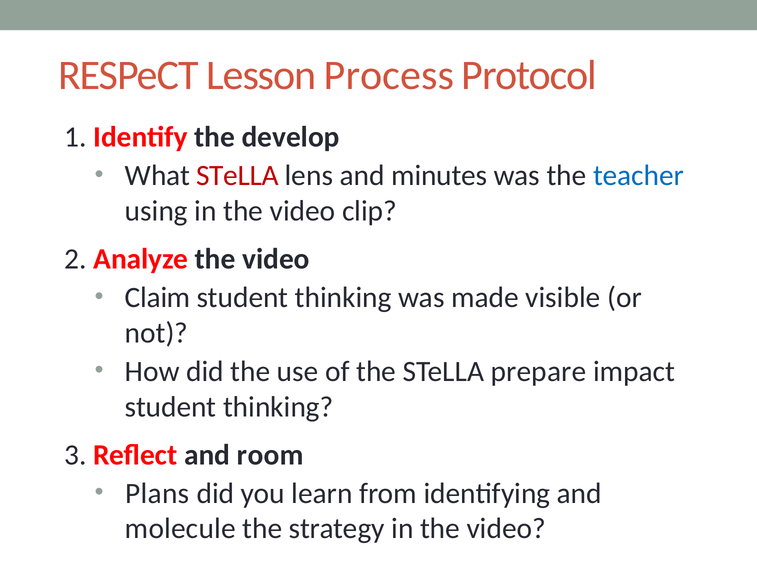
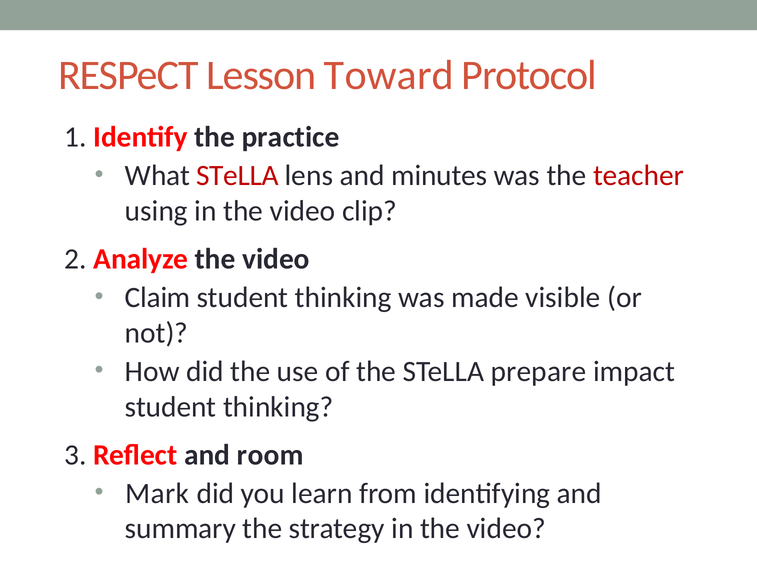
Process: Process -> Toward (389, 75)
develop: develop -> practice (291, 137)
teacher colour: blue -> red (639, 176)
Plans: Plans -> Mark (157, 493)
molecule: molecule -> summary (180, 528)
